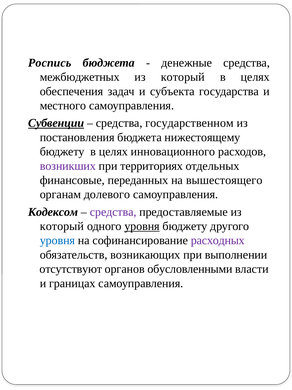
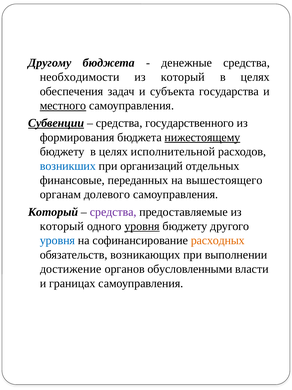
Роспись: Роспись -> Другому (50, 63)
межбюджетных: межбюджетных -> необходимости (80, 77)
местного underline: none -> present (63, 105)
государственном: государственном -> государственного (190, 123)
постановления: постановления -> формирования (77, 137)
нижестоящему underline: none -> present (202, 137)
инновационного: инновационного -> исполнительной (173, 151)
возникших colour: purple -> blue (68, 166)
территориях: территориях -> организаций (152, 166)
Кодексом: Кодексом -> Который (53, 212)
расходных colour: purple -> orange (218, 240)
отсутствуют: отсутствуют -> достижение (71, 269)
